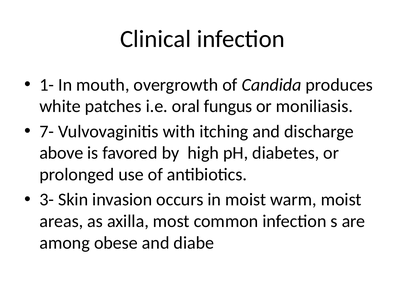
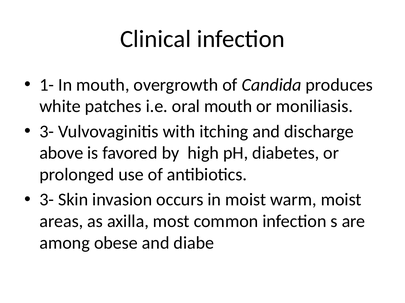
oral fungus: fungus -> mouth (228, 107)
7-: 7- -> 3- (47, 132)
